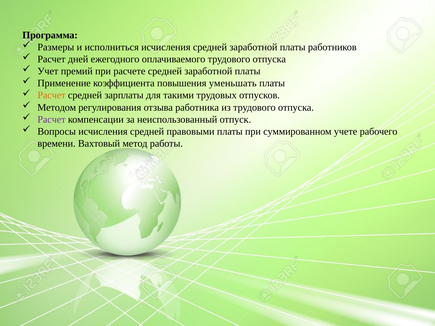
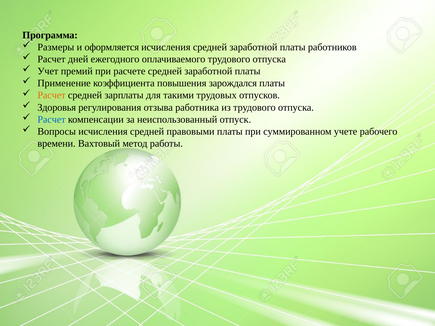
исполниться: исполниться -> оформляется (112, 47)
уменьшать: уменьшать -> зарождался (233, 83)
Методом: Методом -> Здоровья (57, 107)
Расчет colour: purple -> blue (52, 119)
